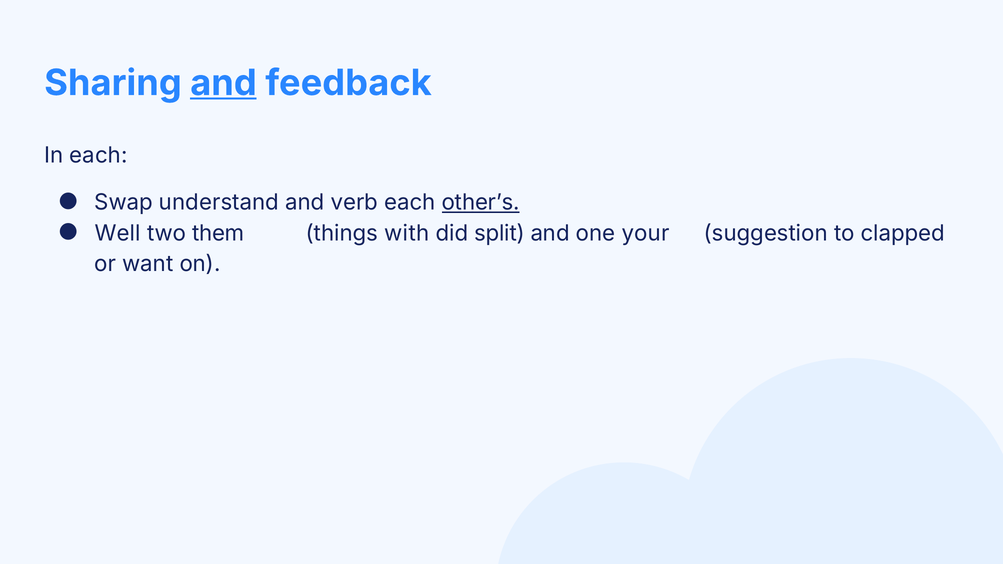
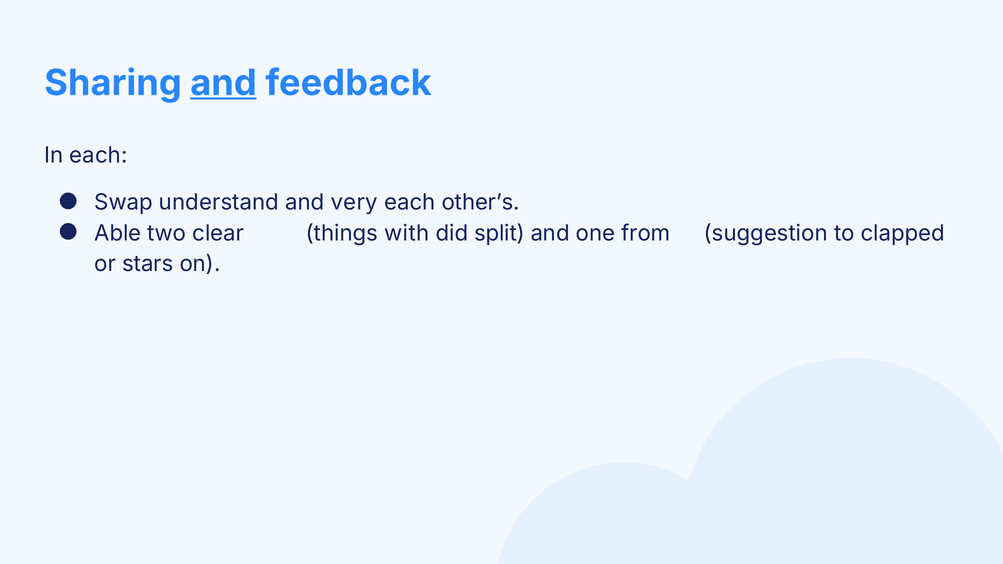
verb: verb -> very (354, 203)
other’s underline: present -> none (481, 203)
Well: Well -> Able (118, 233)
them: them -> clear (218, 233)
your: your -> from (646, 233)
want: want -> stars (148, 264)
